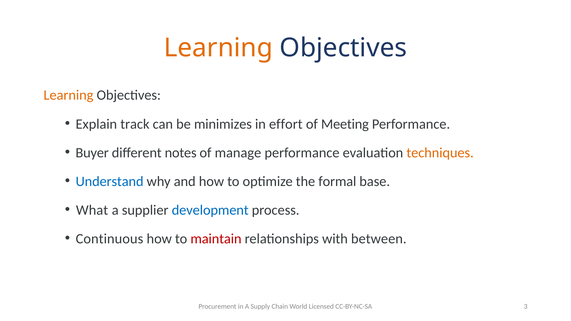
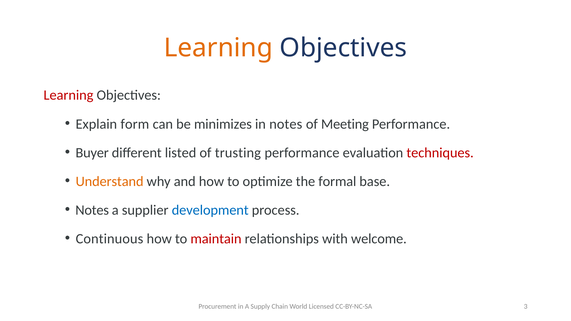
Learning colour: orange -> red (68, 95)
track: track -> form (135, 124)
in effort: effort -> notes (286, 124)
notes: notes -> listed (181, 153)
manage: manage -> trusting (238, 153)
techniques colour: orange -> red (440, 153)
Understand colour: blue -> orange (110, 181)
What: What -> Notes (92, 210)
between: between -> welcome (379, 239)
